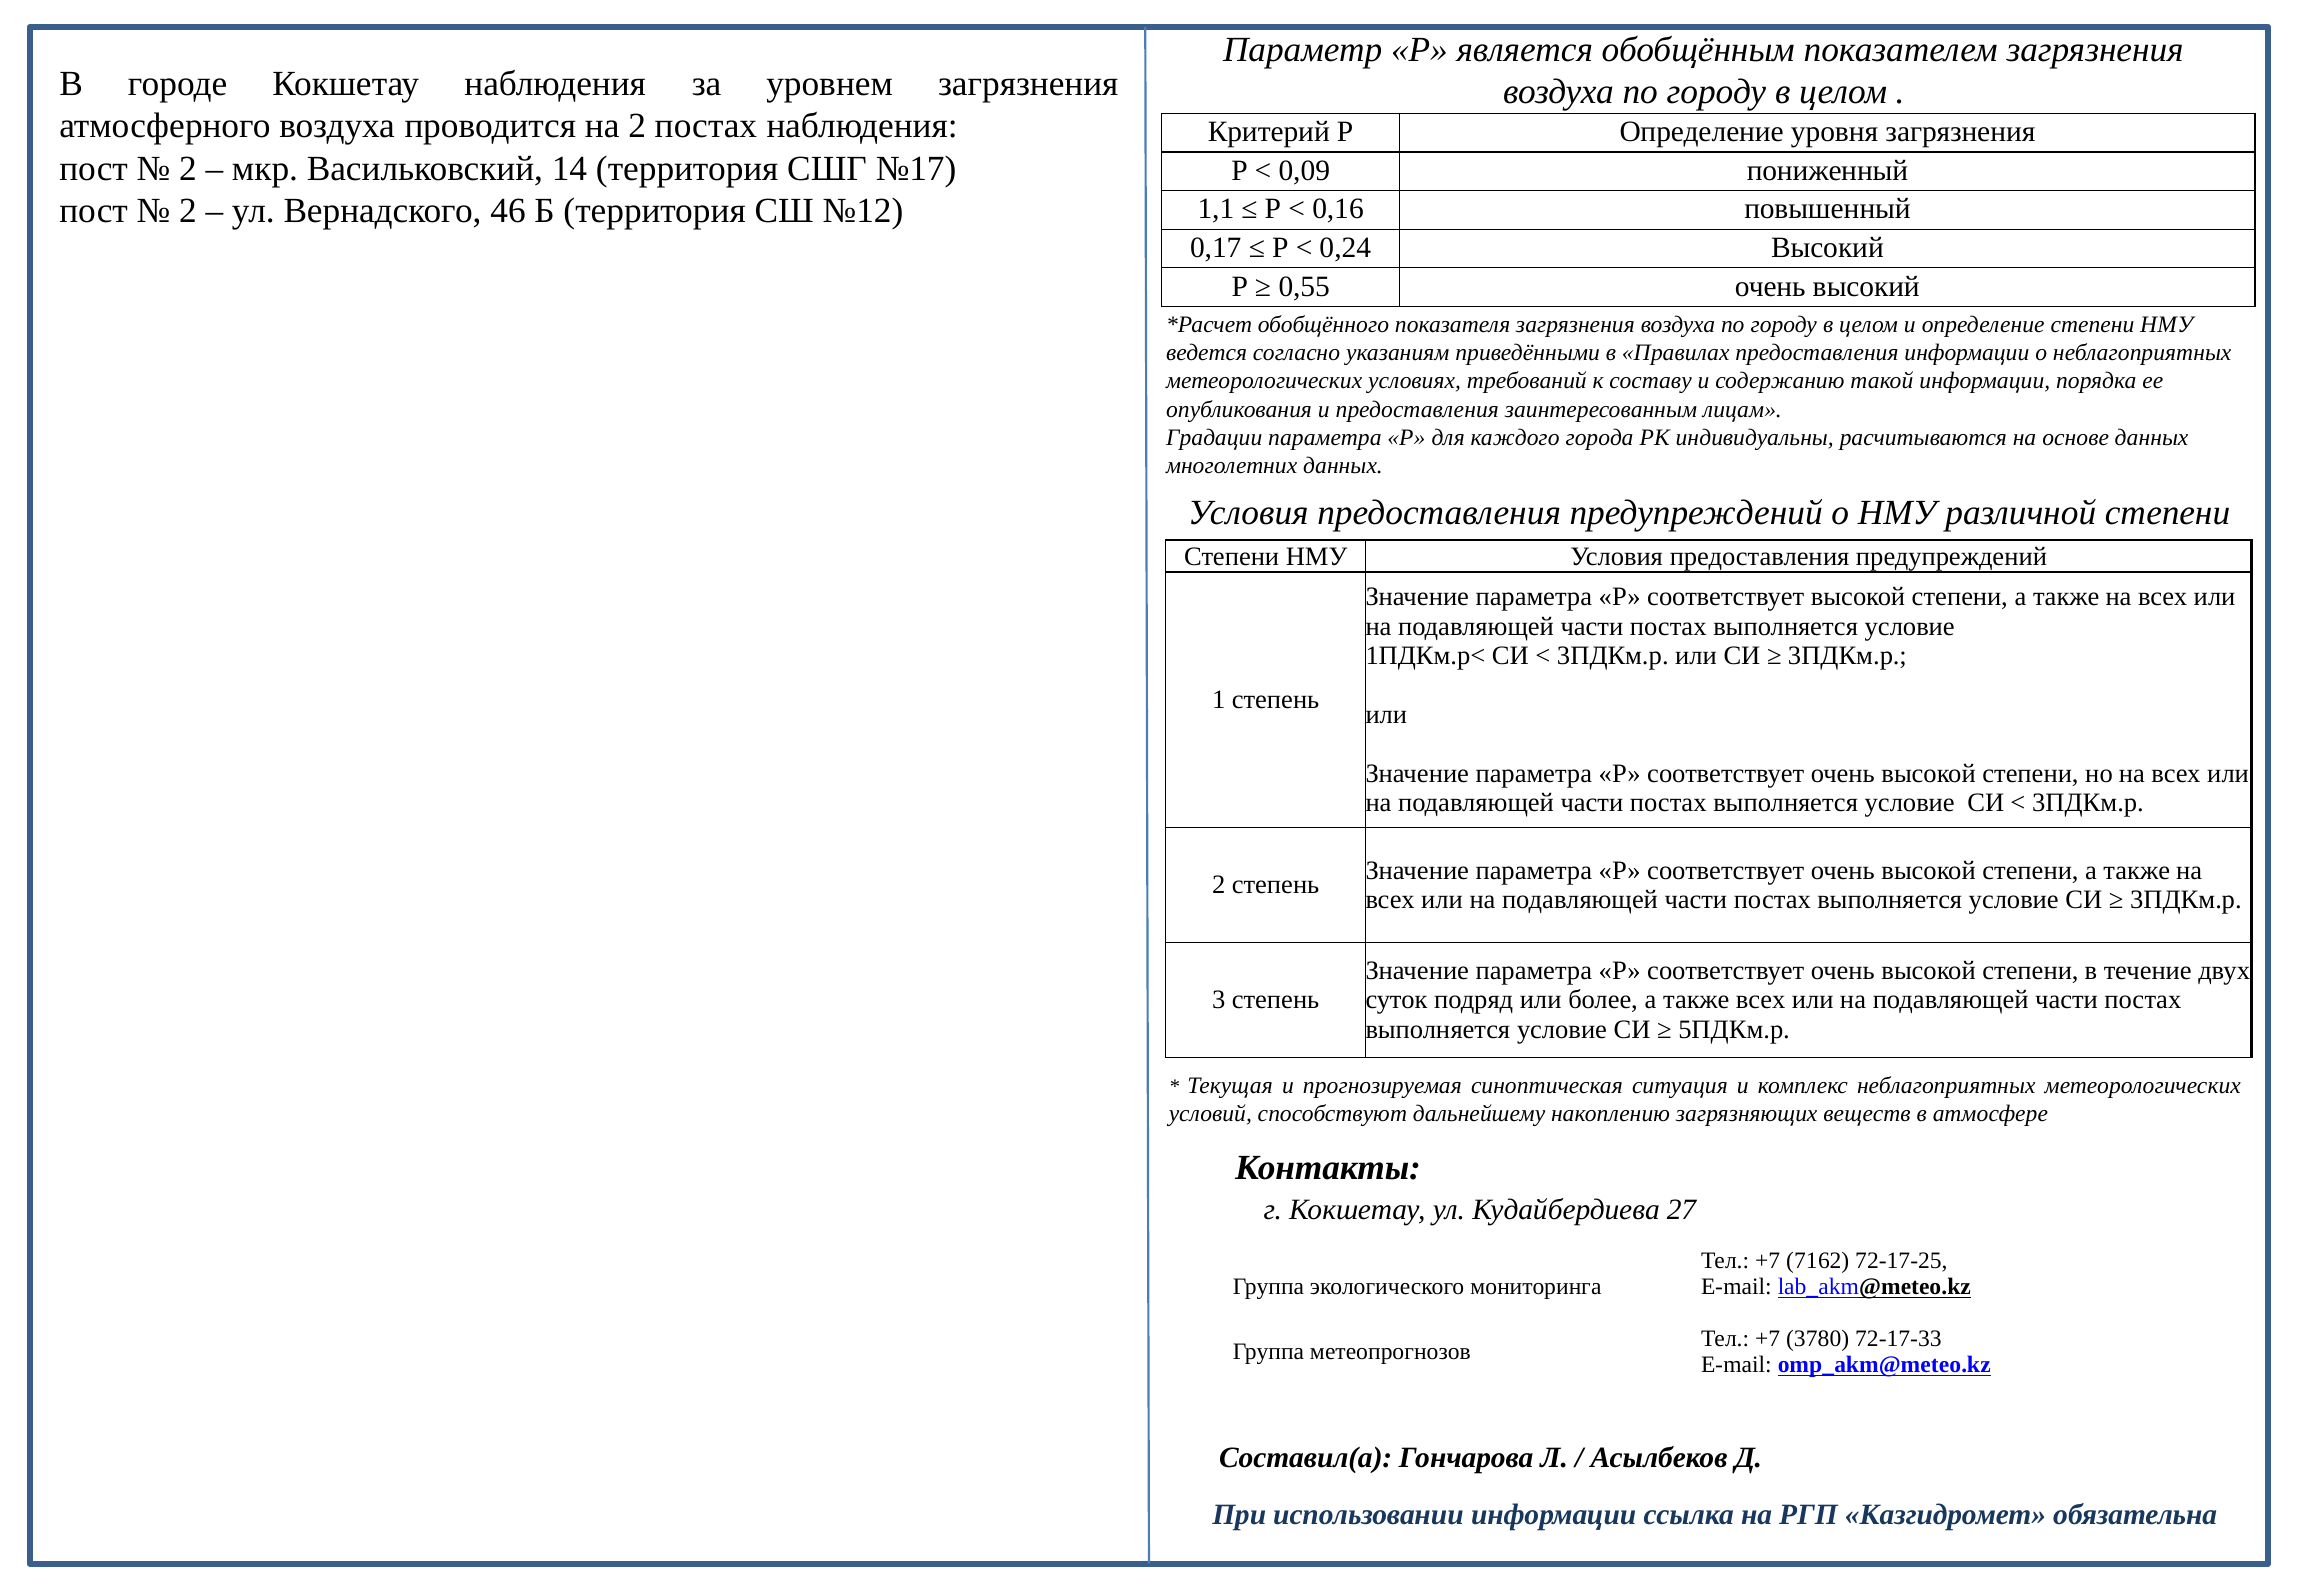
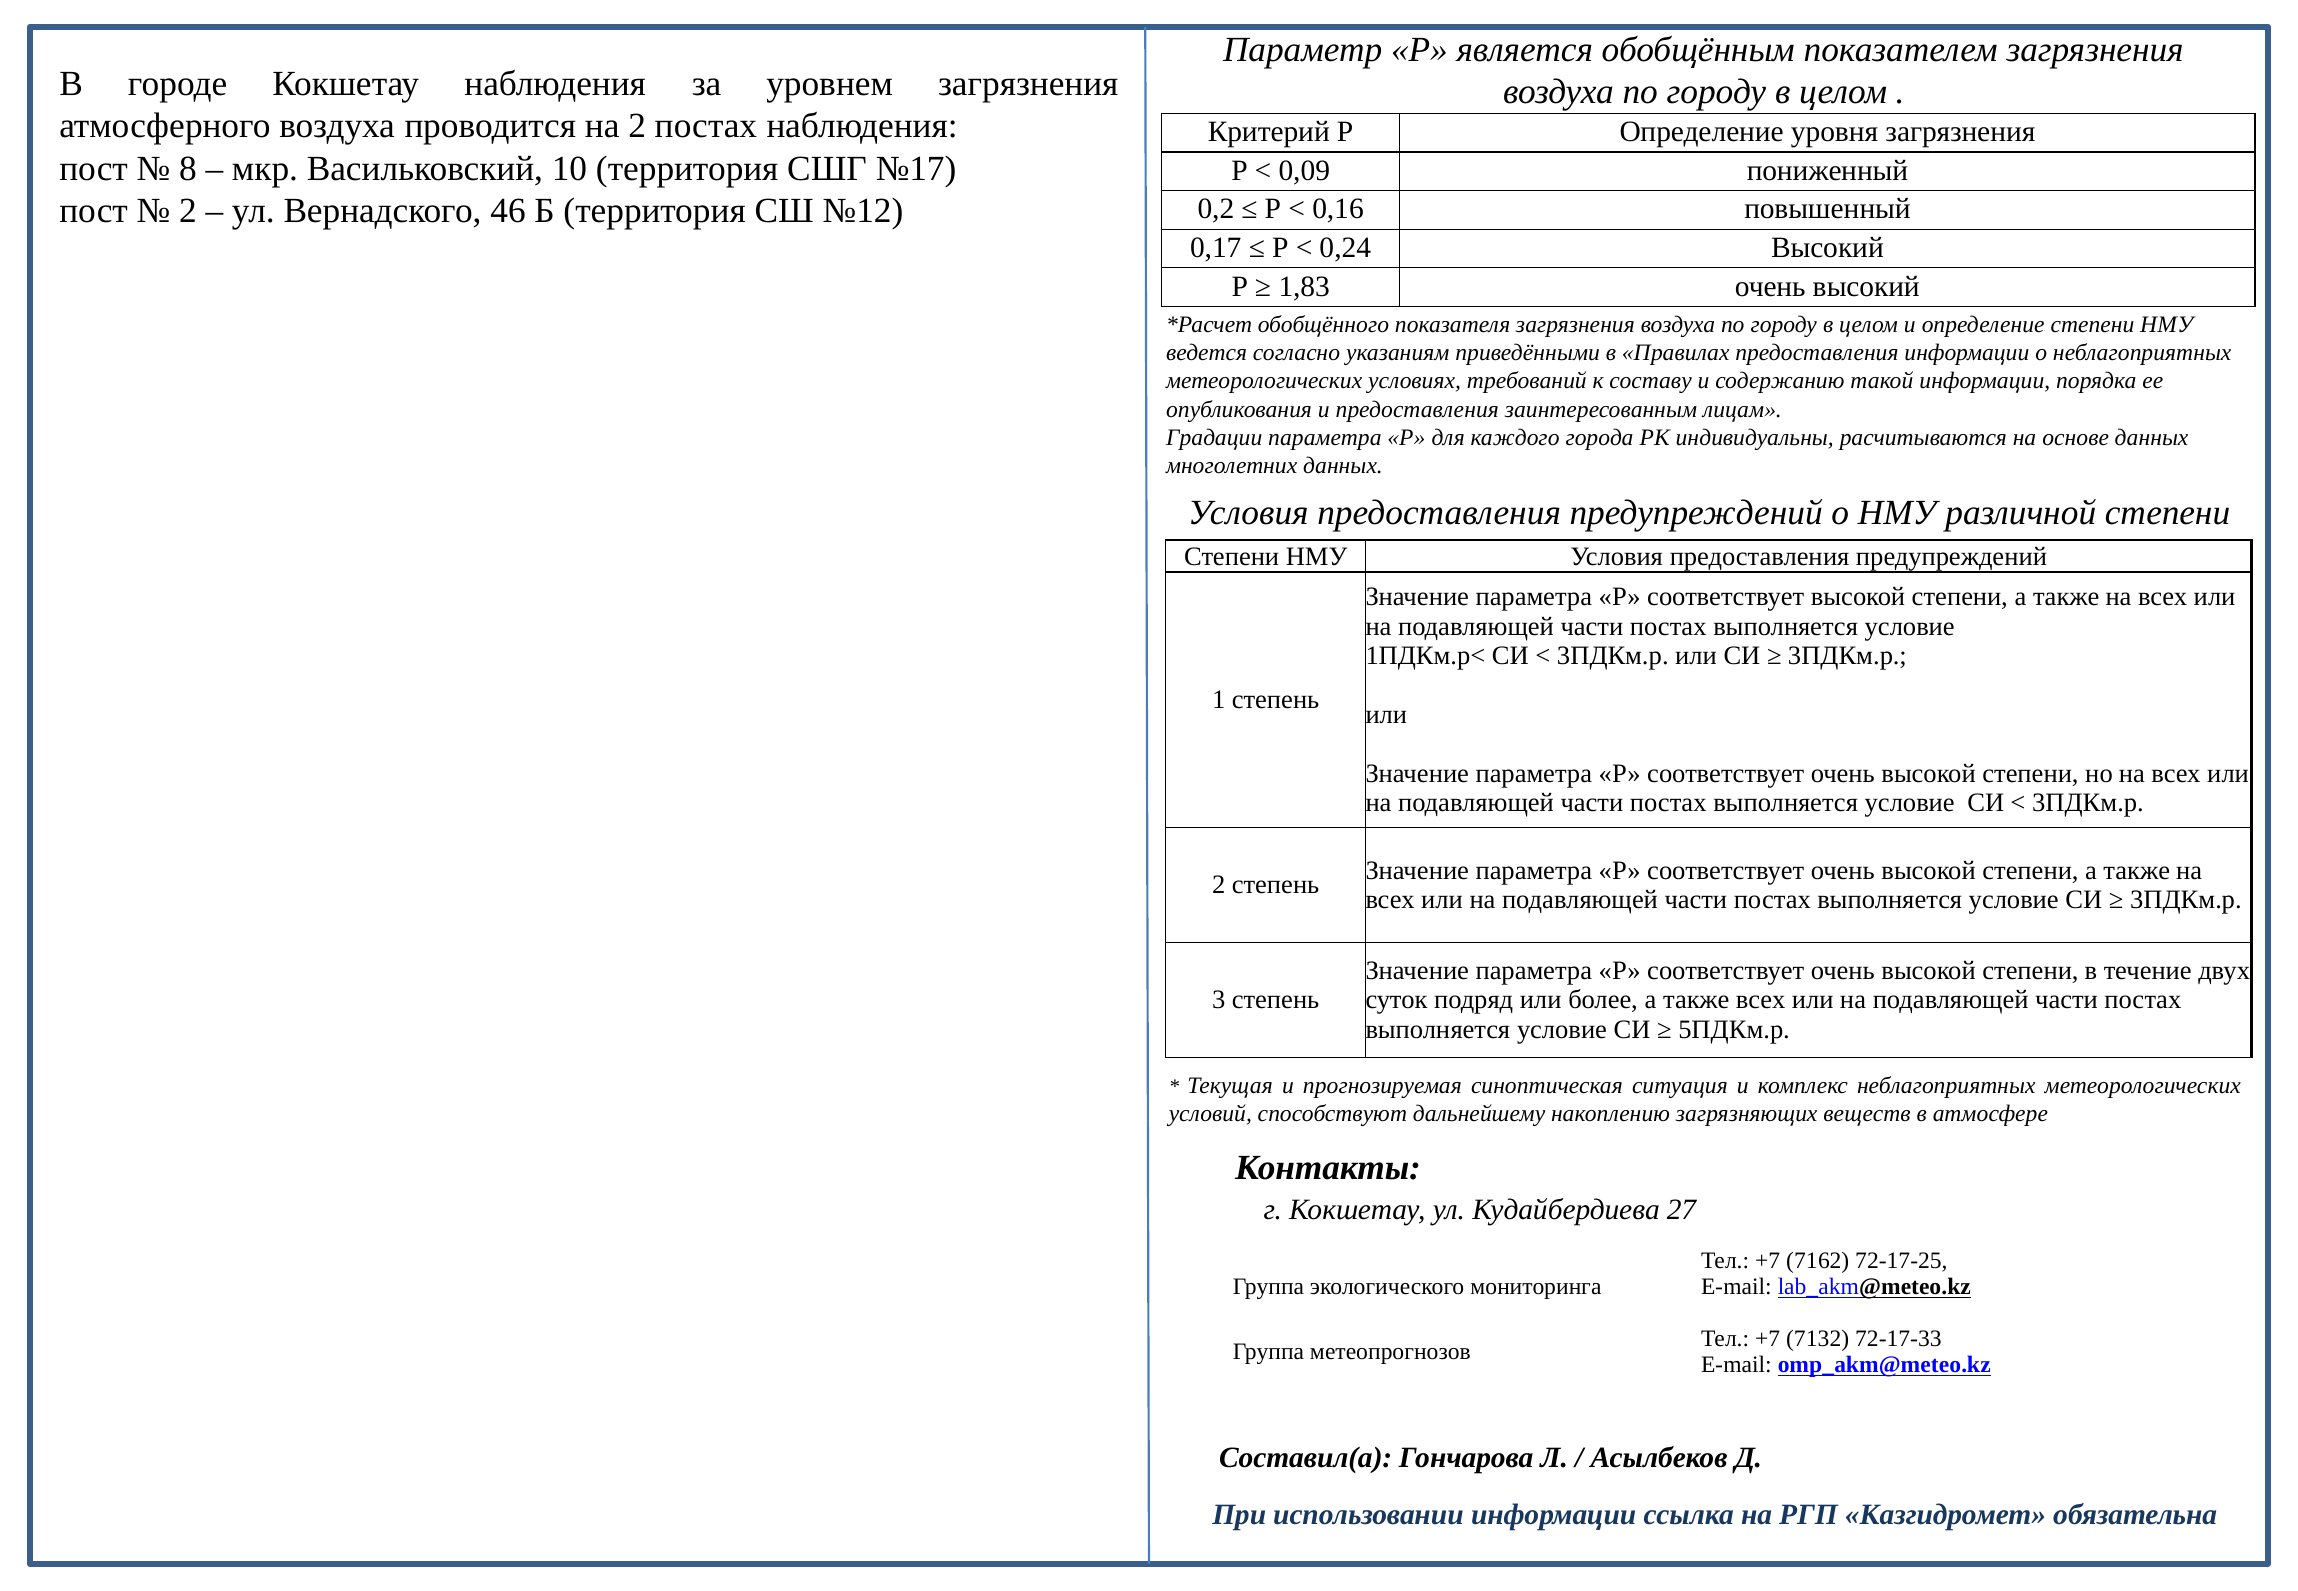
2: 2 -> 8 (188, 169)
14: 14 -> 10 (569, 169)
1,1: 1,1 -> 0,2 (1216, 209)
0,55: 0,55 -> 1,83 (1304, 286)
3780: 3780 -> 7132 (1818, 1339)
